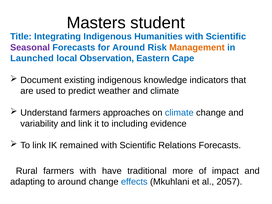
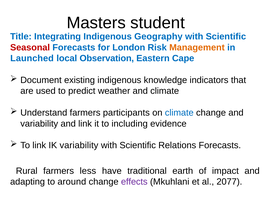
Humanities: Humanities -> Geography (158, 37)
Seasonal colour: purple -> red (30, 47)
for Around: Around -> London (129, 47)
approaches: approaches -> participants (126, 113)
IK remained: remained -> variability (79, 145)
farmers with: with -> less (88, 171)
more: more -> earth (183, 171)
effects colour: blue -> purple (134, 182)
2057: 2057 -> 2077 (229, 182)
